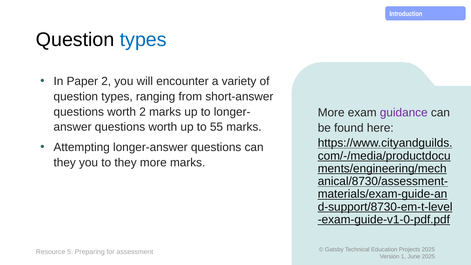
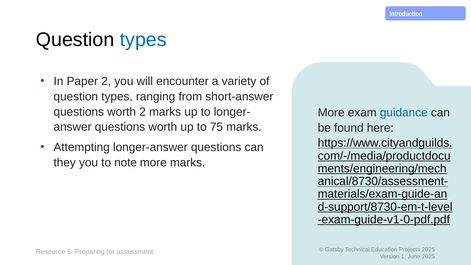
guidance colour: purple -> blue (404, 113)
55: 55 -> 75 (216, 127)
to they: they -> note (126, 163)
